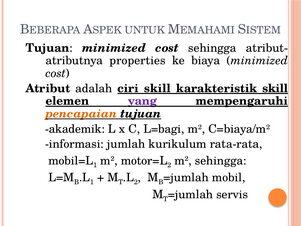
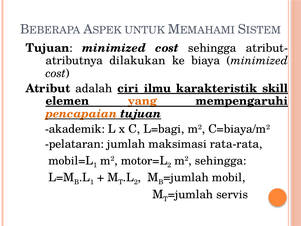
properties: properties -> dilakukan (137, 61)
ciri skill: skill -> ilmu (158, 88)
yang colour: purple -> orange (142, 101)
informasi: informasi -> pelataran (74, 144)
kurikulum: kurikulum -> maksimasi (178, 144)
